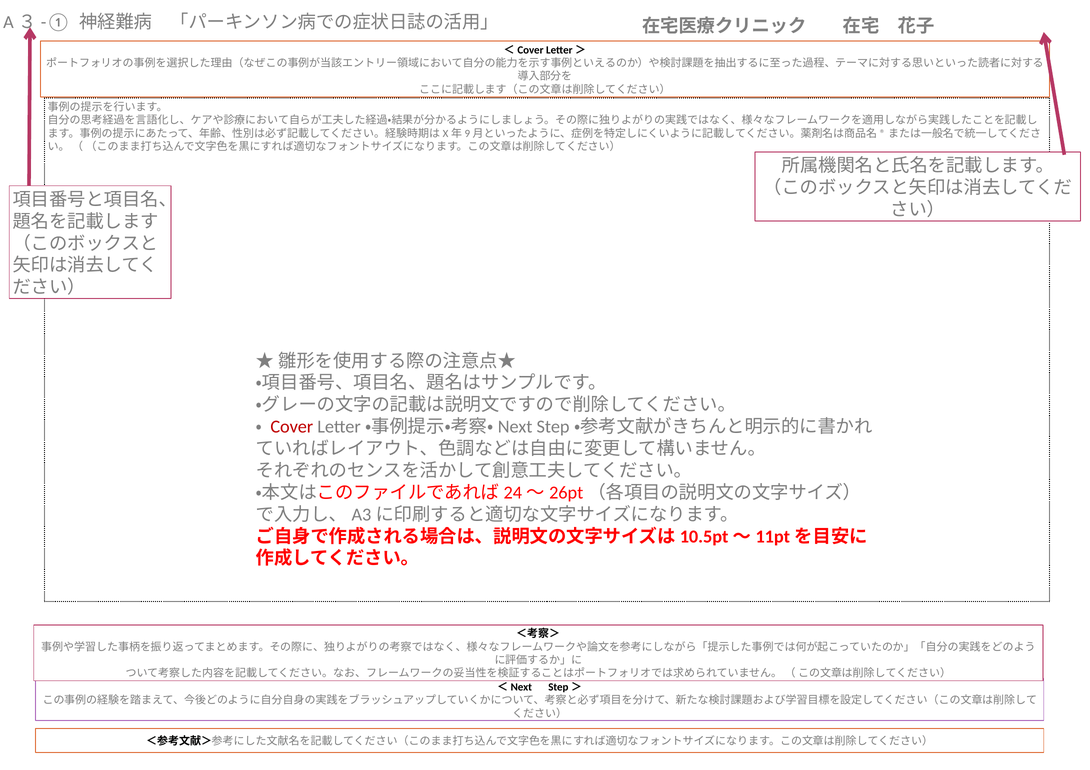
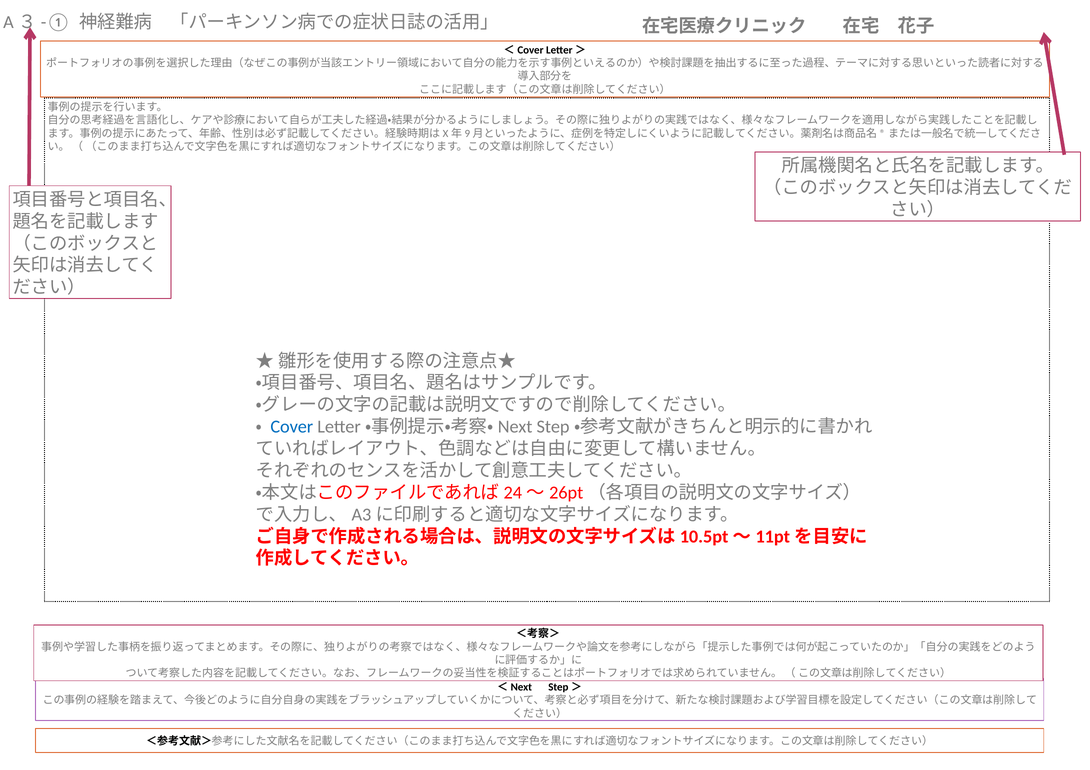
Cover colour: red -> blue (292, 427)
